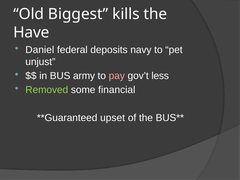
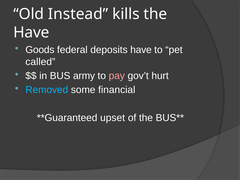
Biggest: Biggest -> Instead (78, 14)
Daniel: Daniel -> Goods (40, 50)
deposits navy: navy -> have (141, 50)
unjust: unjust -> called (40, 62)
less: less -> hurt (160, 76)
Removed colour: light green -> light blue (47, 90)
